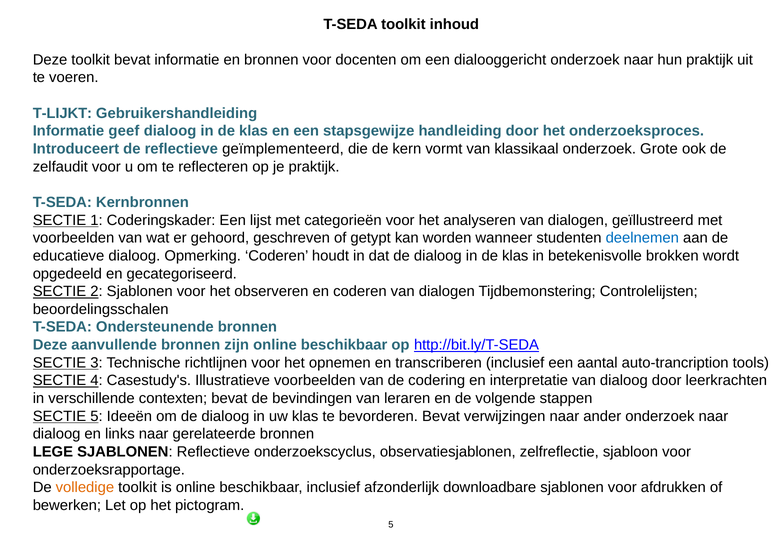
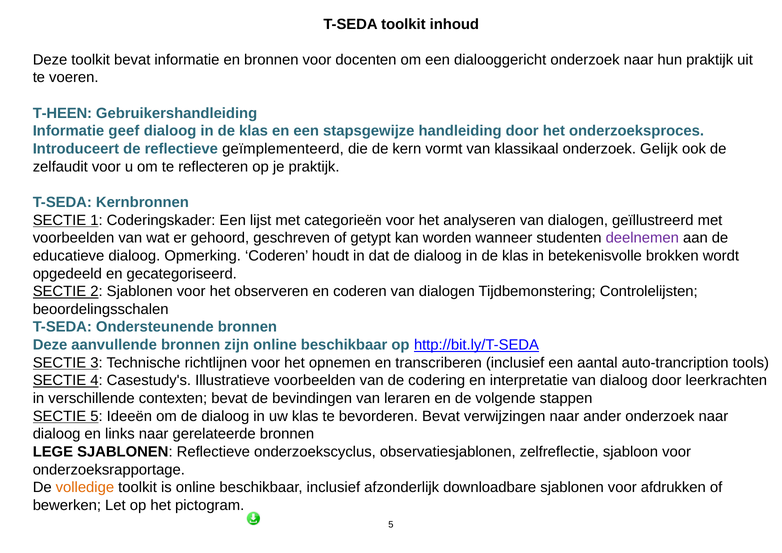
T-LIJKT: T-LIJKT -> T-HEEN (62, 113)
Grote: Grote -> Gelijk (659, 149)
deelnemen colour: blue -> purple (642, 238)
